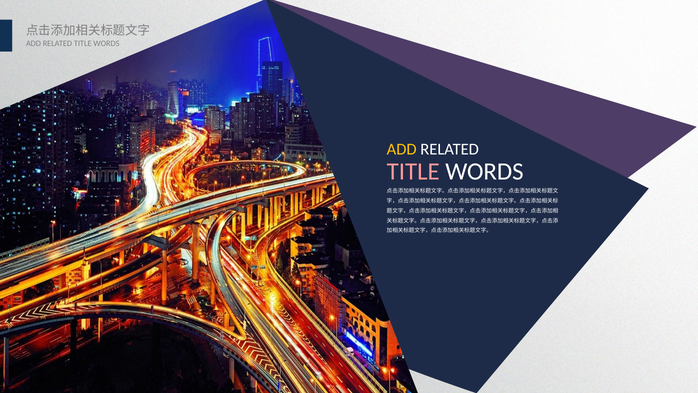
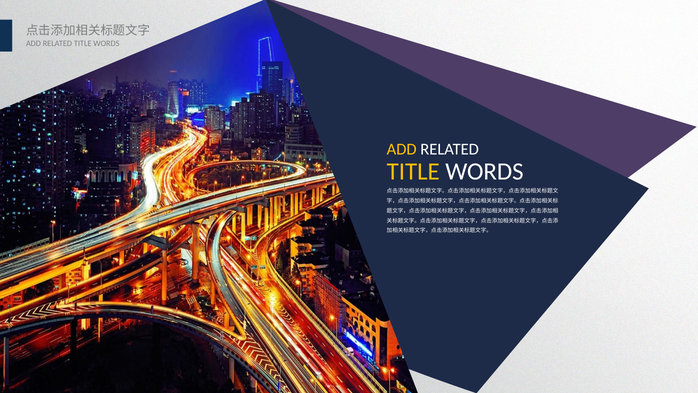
TITLE colour: pink -> yellow (413, 171)
